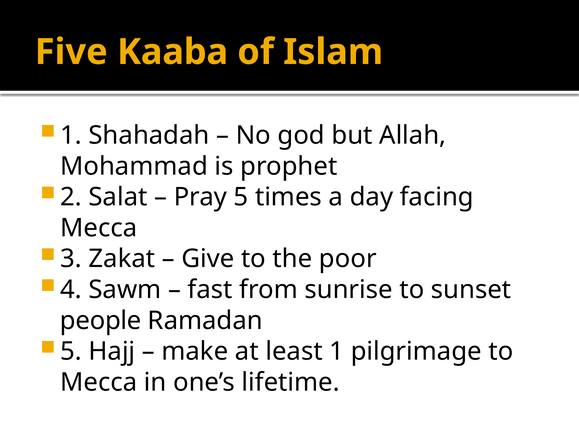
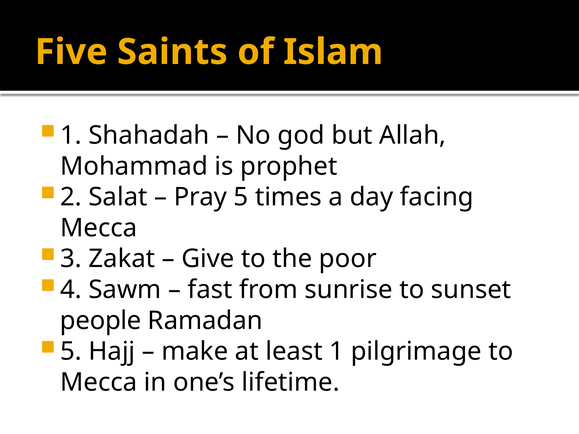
Kaaba: Kaaba -> Saints (172, 52)
